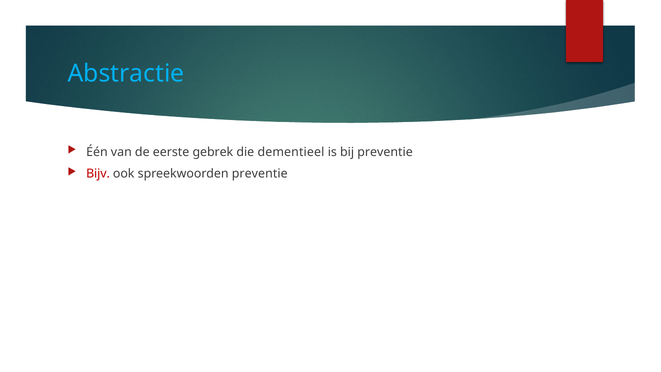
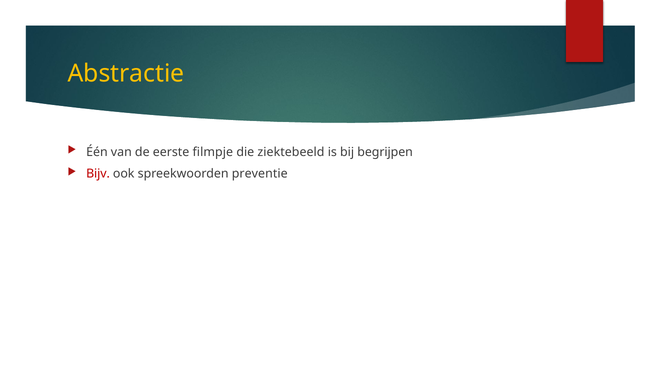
Abstractie colour: light blue -> yellow (126, 74)
gebrek: gebrek -> filmpje (213, 152)
dementieel: dementieel -> ziektebeeld (291, 152)
bij preventie: preventie -> begrijpen (385, 152)
